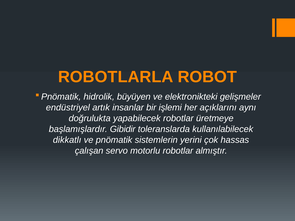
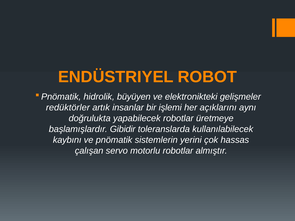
ROBOTLARLA: ROBOTLARLA -> ENDÜSTRIYEL (116, 77)
endüstriyel: endüstriyel -> redüktörler (68, 108)
dikkatlı: dikkatlı -> kaybını (67, 140)
